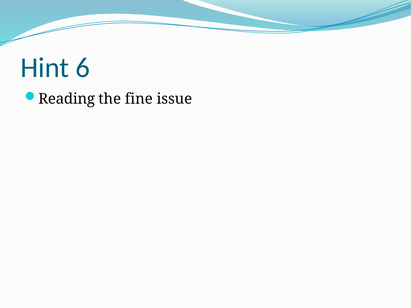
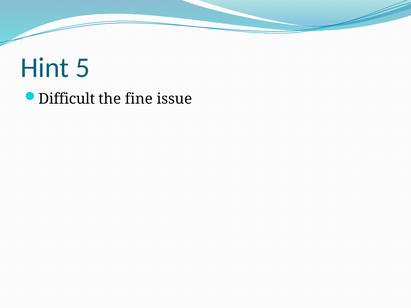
6: 6 -> 5 (83, 68)
Reading: Reading -> Difficult (67, 99)
